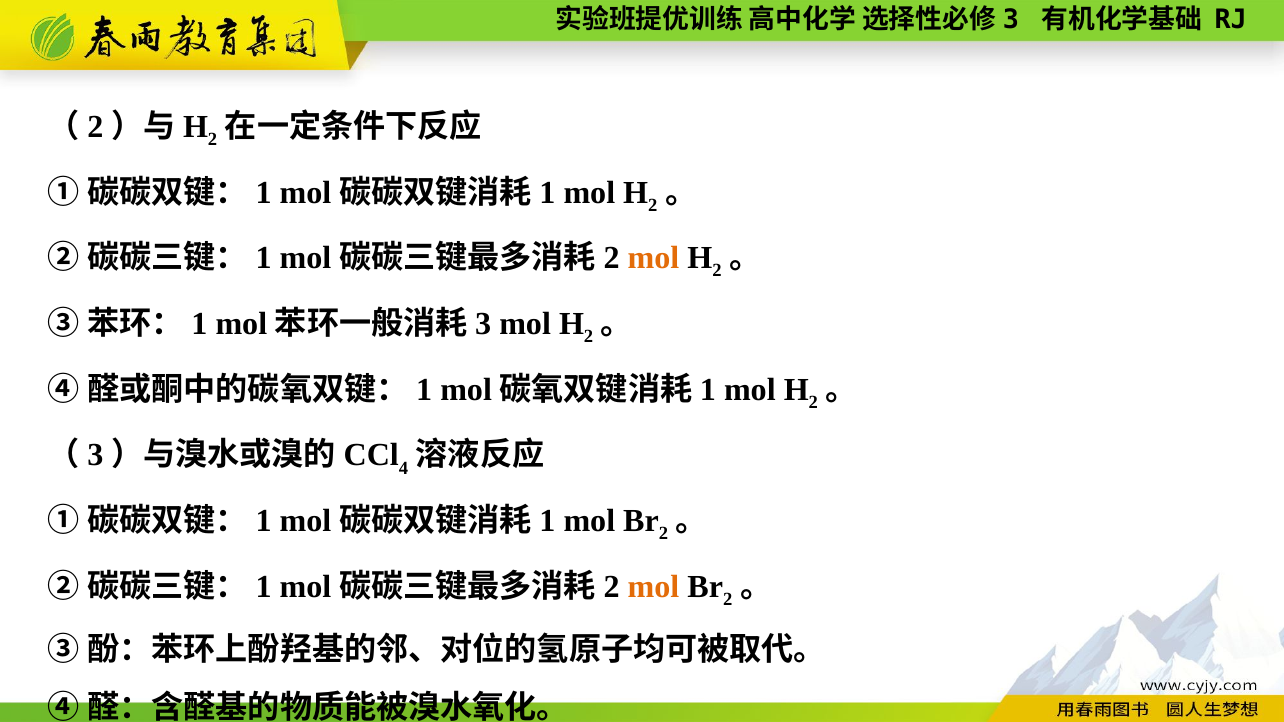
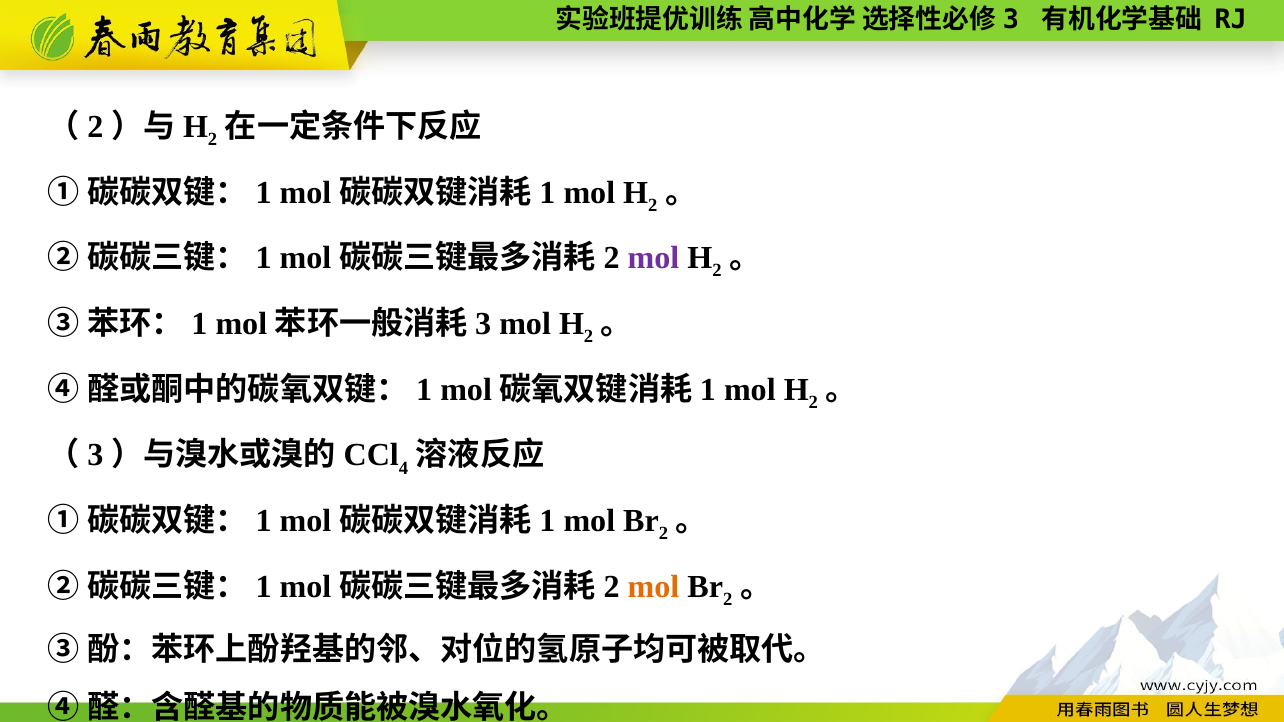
mol colour: orange -> purple (654, 258)
